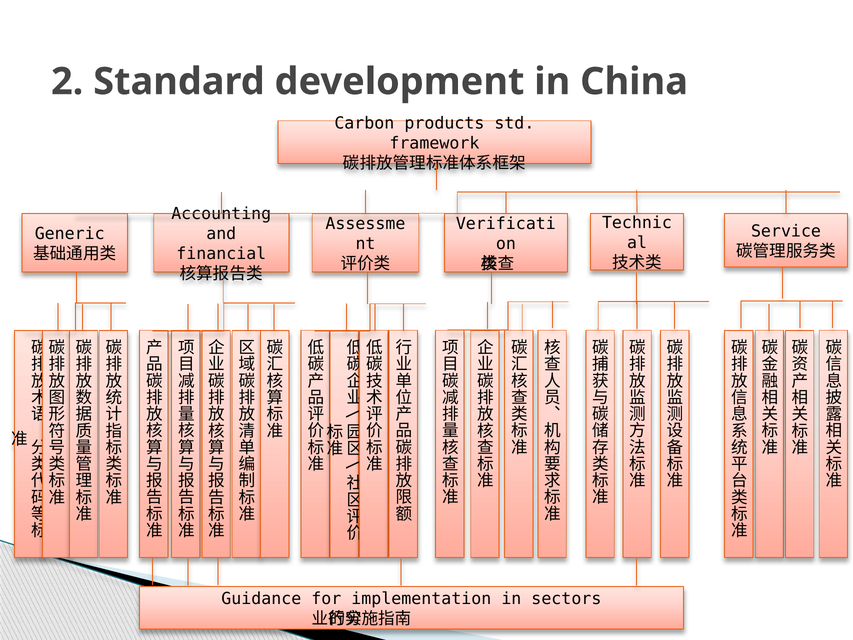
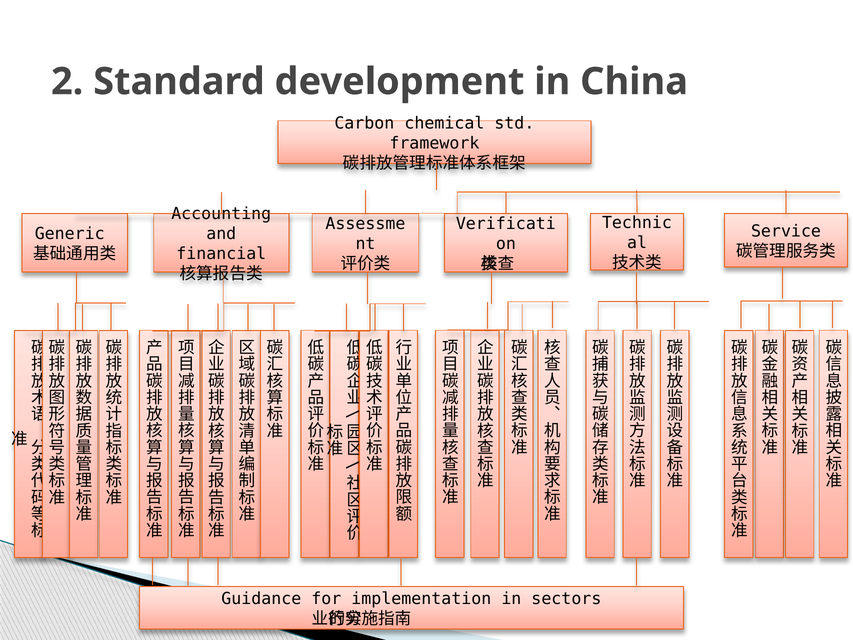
products: products -> chemical (444, 123)
